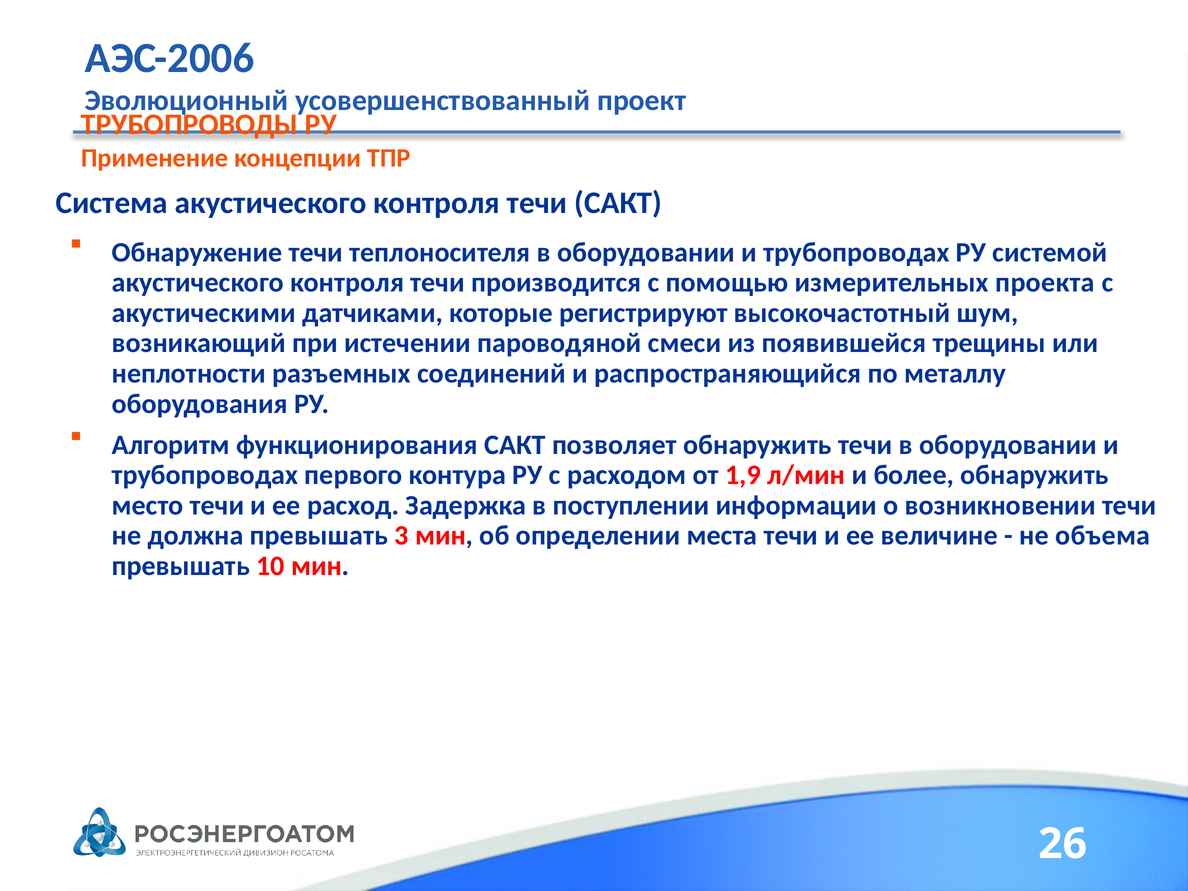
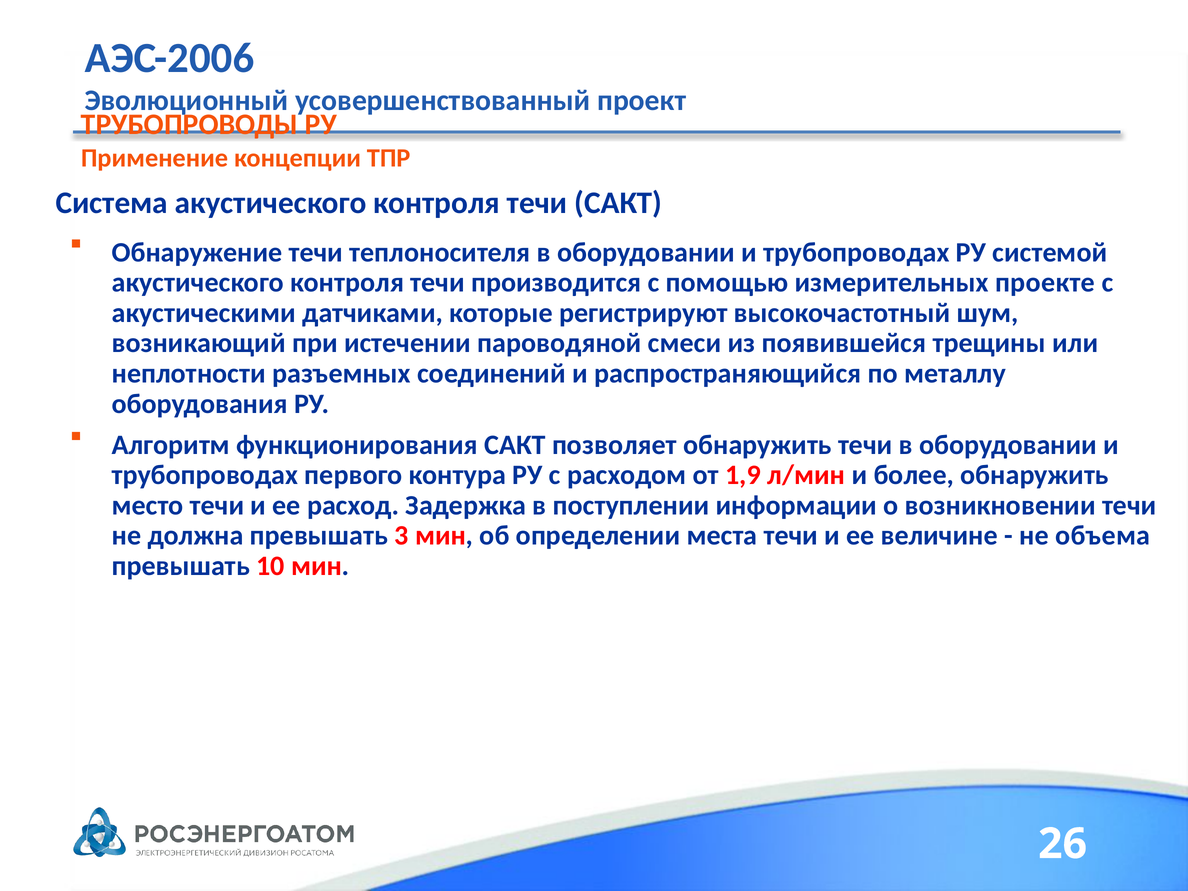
проекта: проекта -> проекте (1045, 283)
